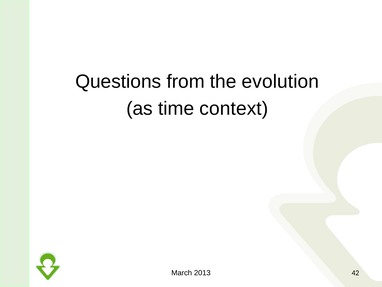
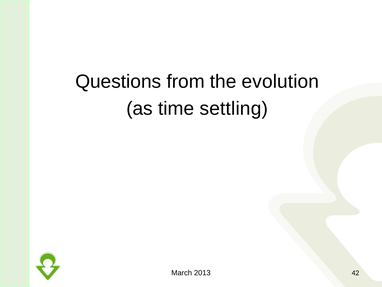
context: context -> settling (234, 108)
